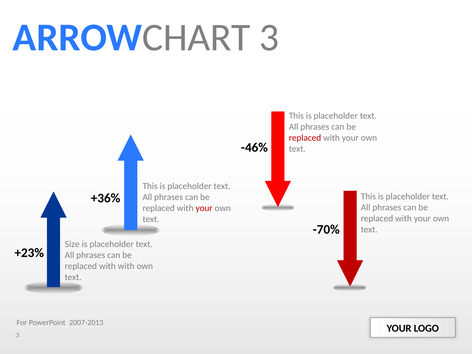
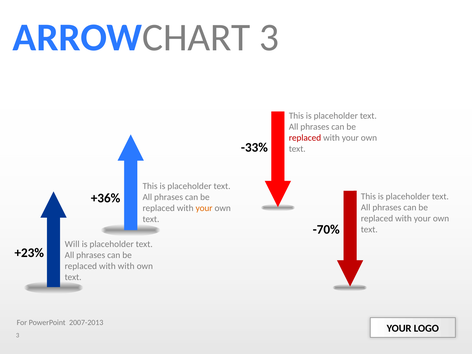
-46%: -46% -> -33% (254, 148)
your colour: red -> orange (204, 208)
Size: Size -> Will (72, 244)
